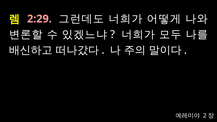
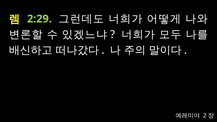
2:29 colour: pink -> light green (39, 19)
